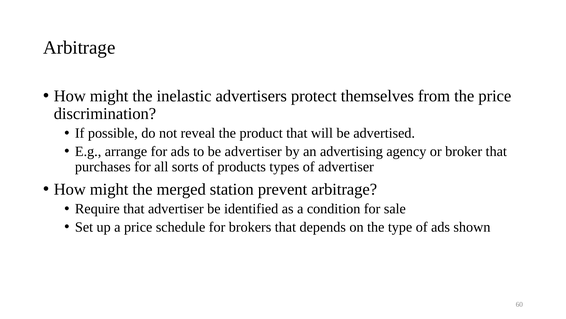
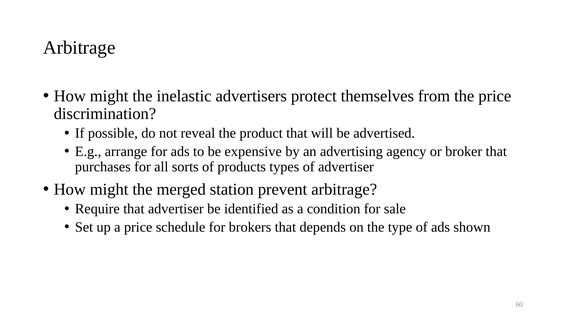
be advertiser: advertiser -> expensive (253, 151)
